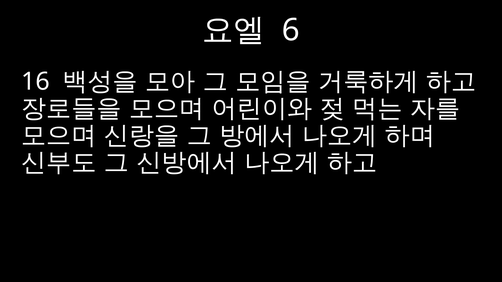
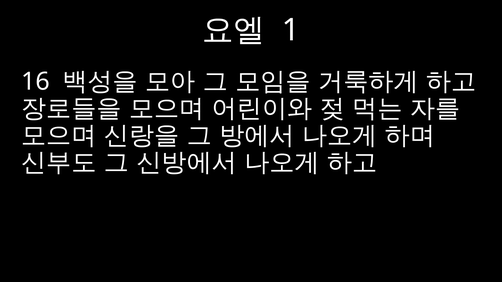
6: 6 -> 1 (291, 30)
